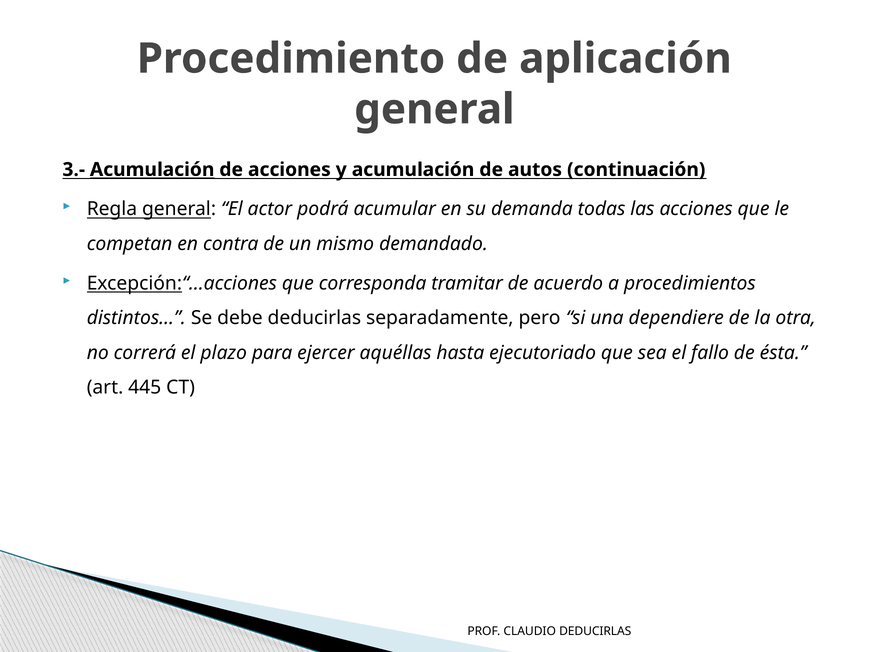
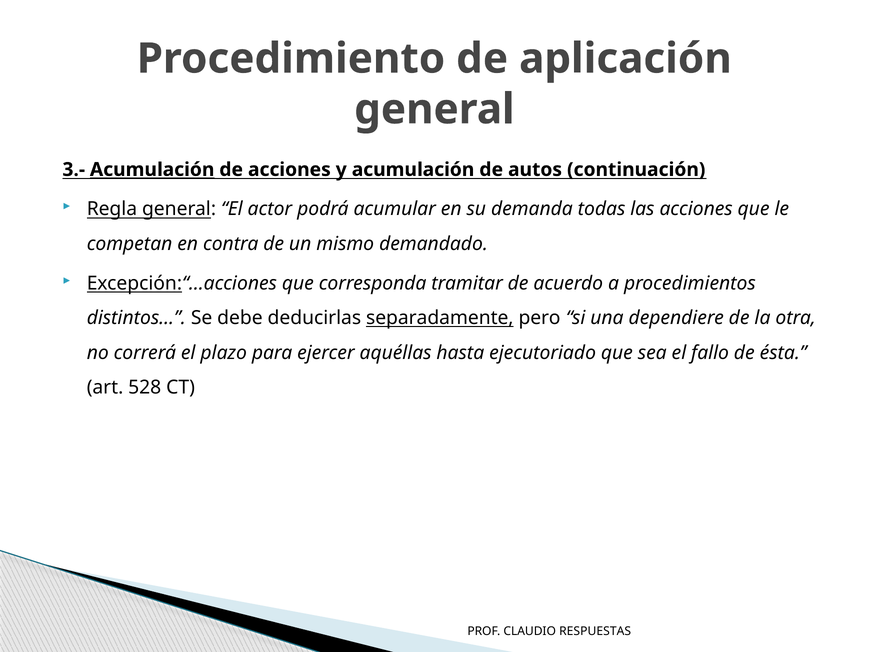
separadamente underline: none -> present (440, 318)
445: 445 -> 528 (145, 387)
CLAUDIO DEDUCIRLAS: DEDUCIRLAS -> RESPUESTAS (595, 631)
